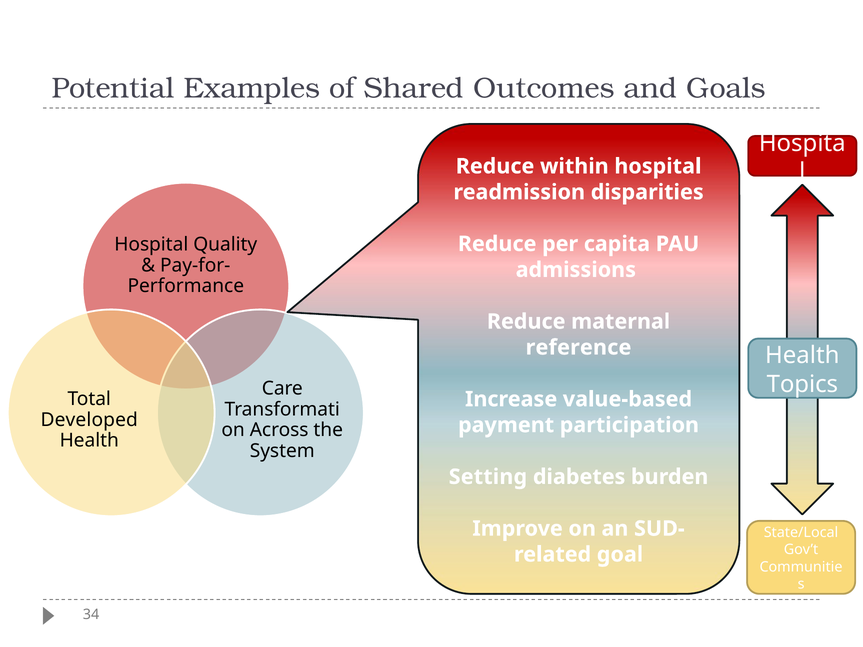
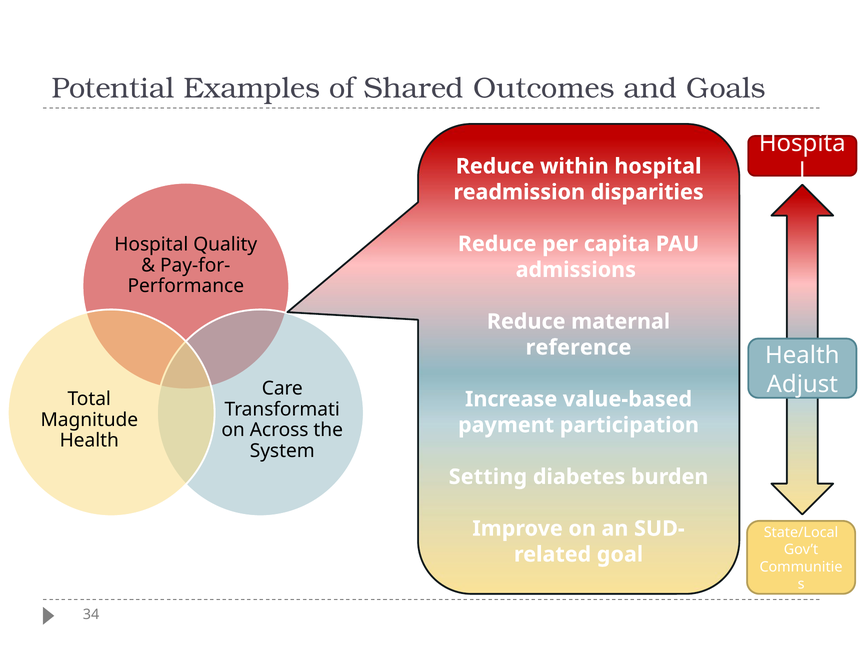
Topics: Topics -> Adjust (802, 384)
Developed: Developed -> Magnitude (89, 420)
